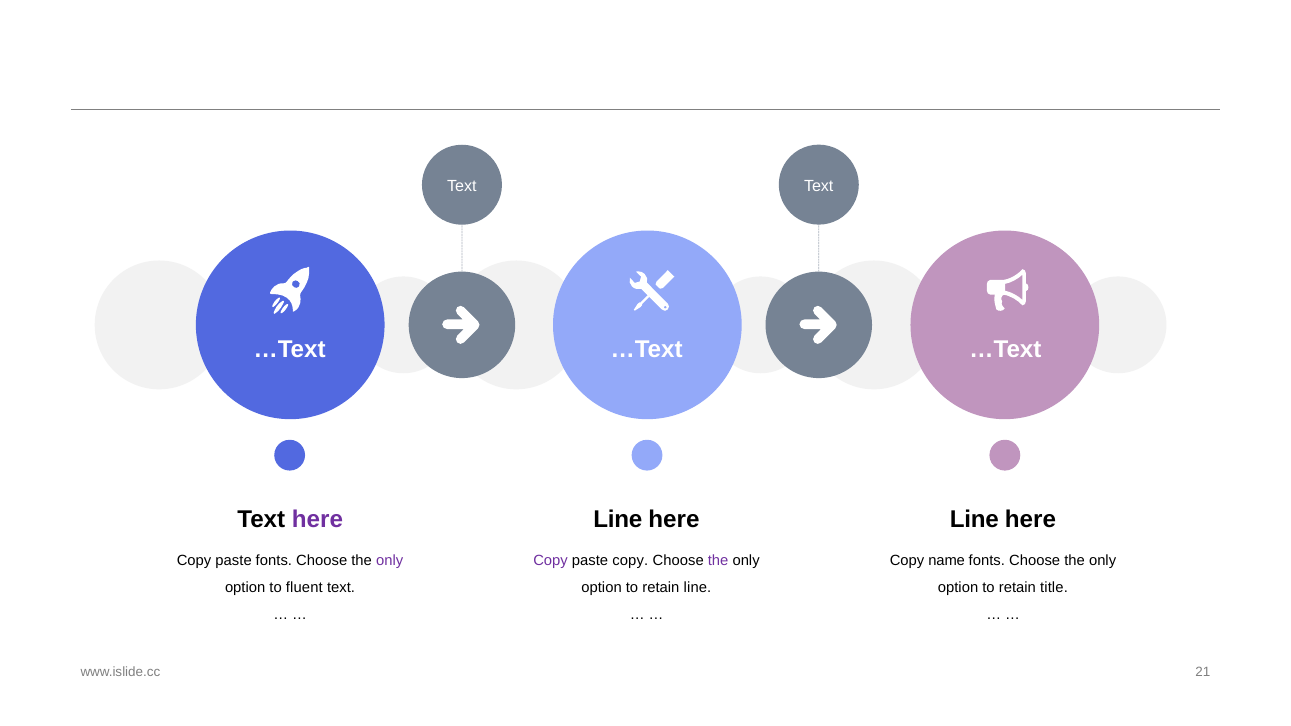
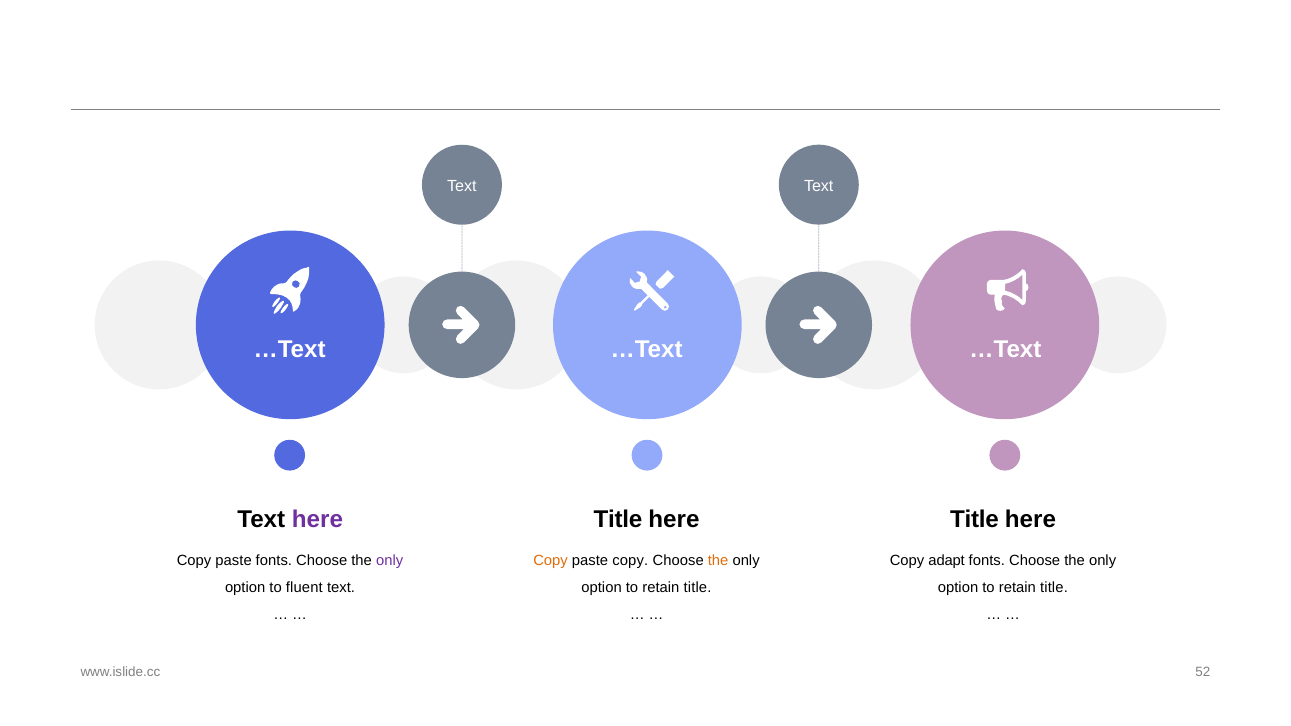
Line: Line -> Title (618, 520)
Line: Line -> Title (974, 520)
Copy colour: purple -> orange (551, 561)
the colour: purple -> orange (718, 561)
name: name -> adapt (947, 561)
line: line -> title (697, 588)
21: 21 -> 52 (1203, 673)
